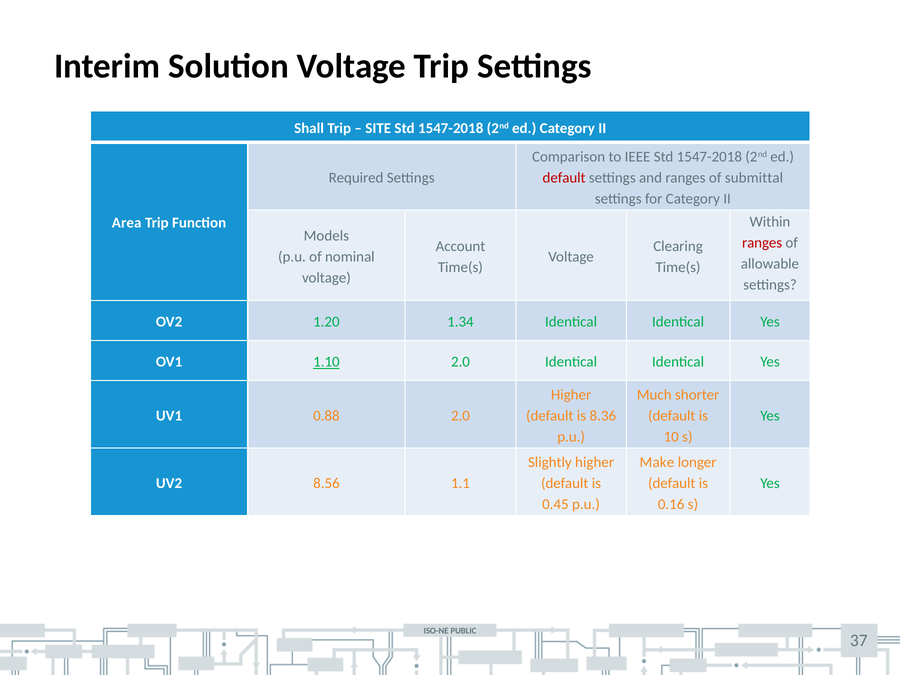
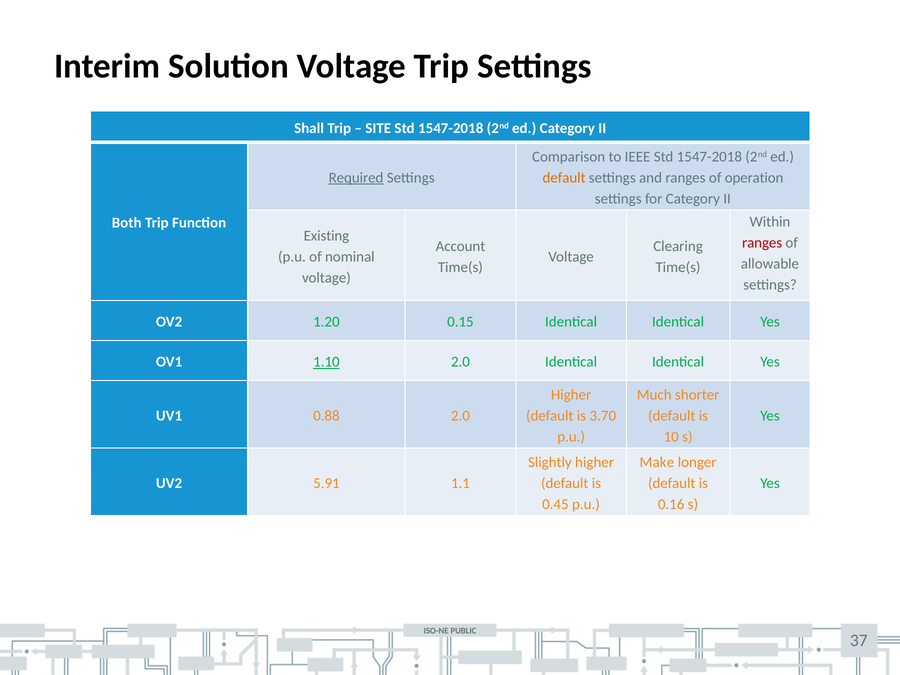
Required underline: none -> present (356, 178)
default colour: red -> orange (564, 178)
submittal: submittal -> operation (754, 178)
Area: Area -> Both (127, 223)
Models: Models -> Existing (326, 236)
1.34: 1.34 -> 0.15 (460, 322)
8.36: 8.36 -> 3.70 (603, 416)
8.56: 8.56 -> 5.91 (326, 483)
